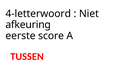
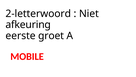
4-letterwoord: 4-letterwoord -> 2-letterwoord (38, 14)
score: score -> groet (51, 36)
TUSSEN: TUSSEN -> MOBILE (27, 56)
